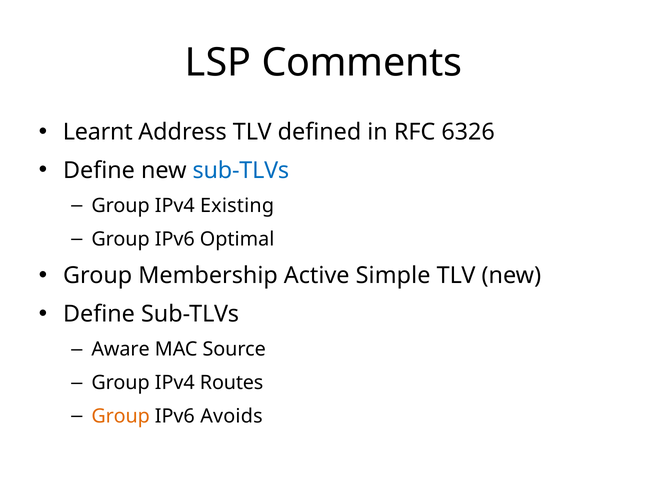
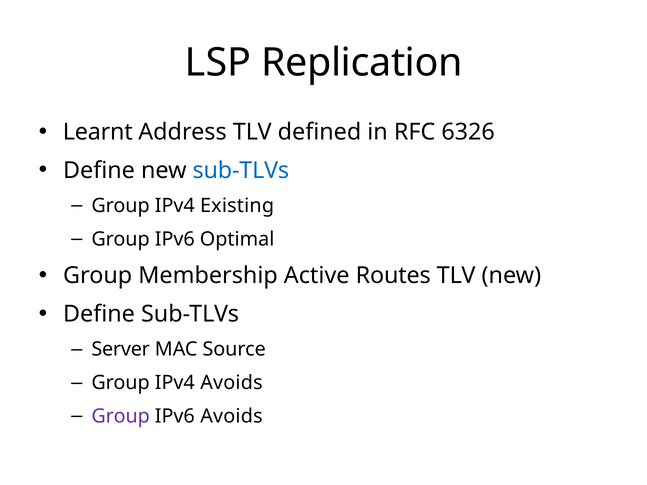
Comments: Comments -> Replication (362, 63)
Simple: Simple -> Routes (393, 276)
Aware: Aware -> Server (121, 350)
IPv4 Routes: Routes -> Avoids (231, 383)
Group colour: orange -> purple (121, 416)
